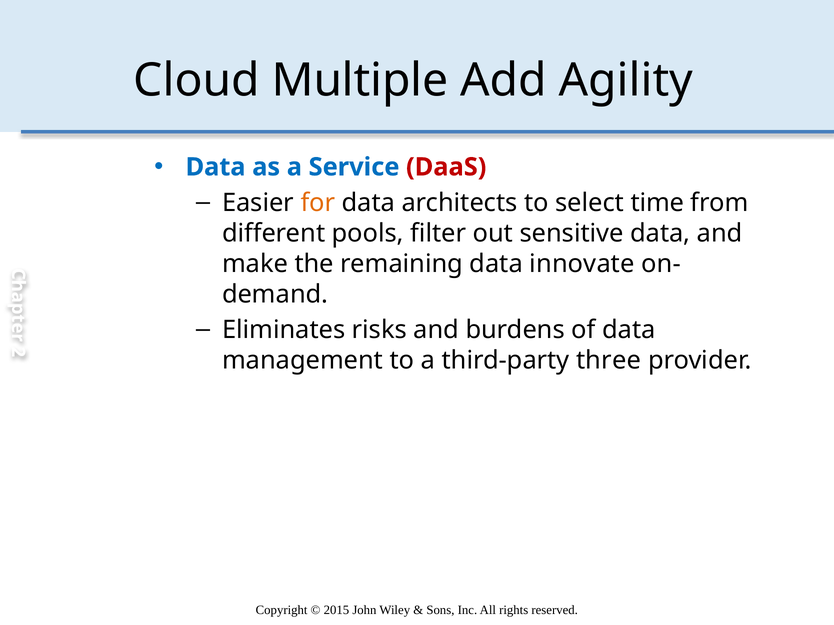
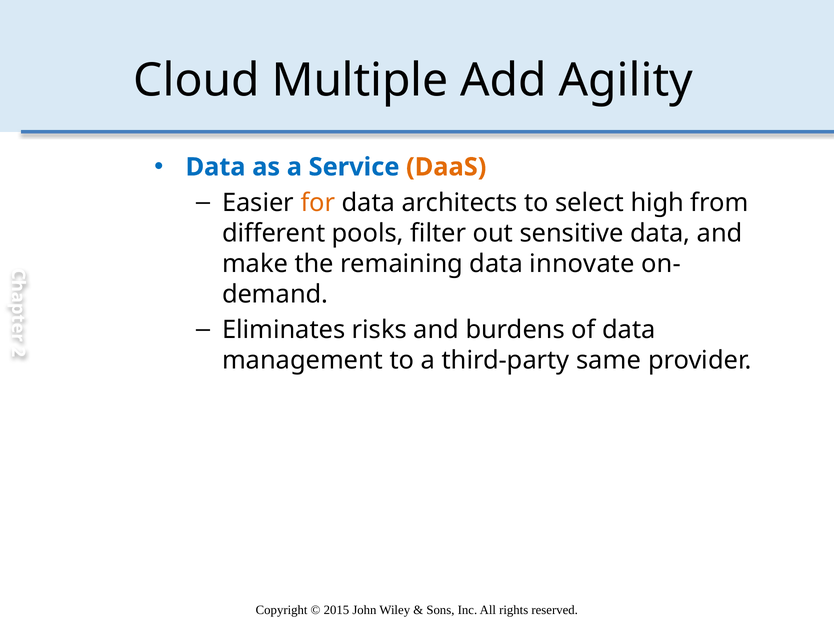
DaaS colour: red -> orange (446, 167)
time: time -> high (657, 203)
three: three -> same (609, 361)
